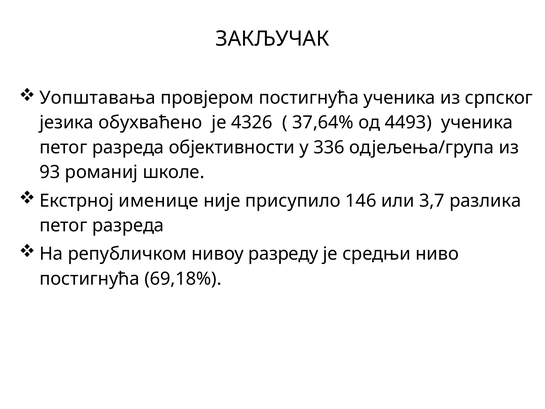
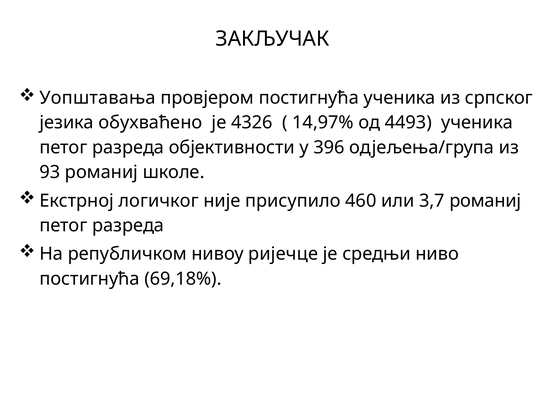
37,64%: 37,64% -> 14,97% (323, 123)
336: 336 -> 396 (329, 147)
именице: именице -> логичког (159, 201)
146: 146 -> 460 (361, 201)
3,7 разлика: разлика -> романиj (485, 201)
разреду: разреду -> ријечце (283, 254)
